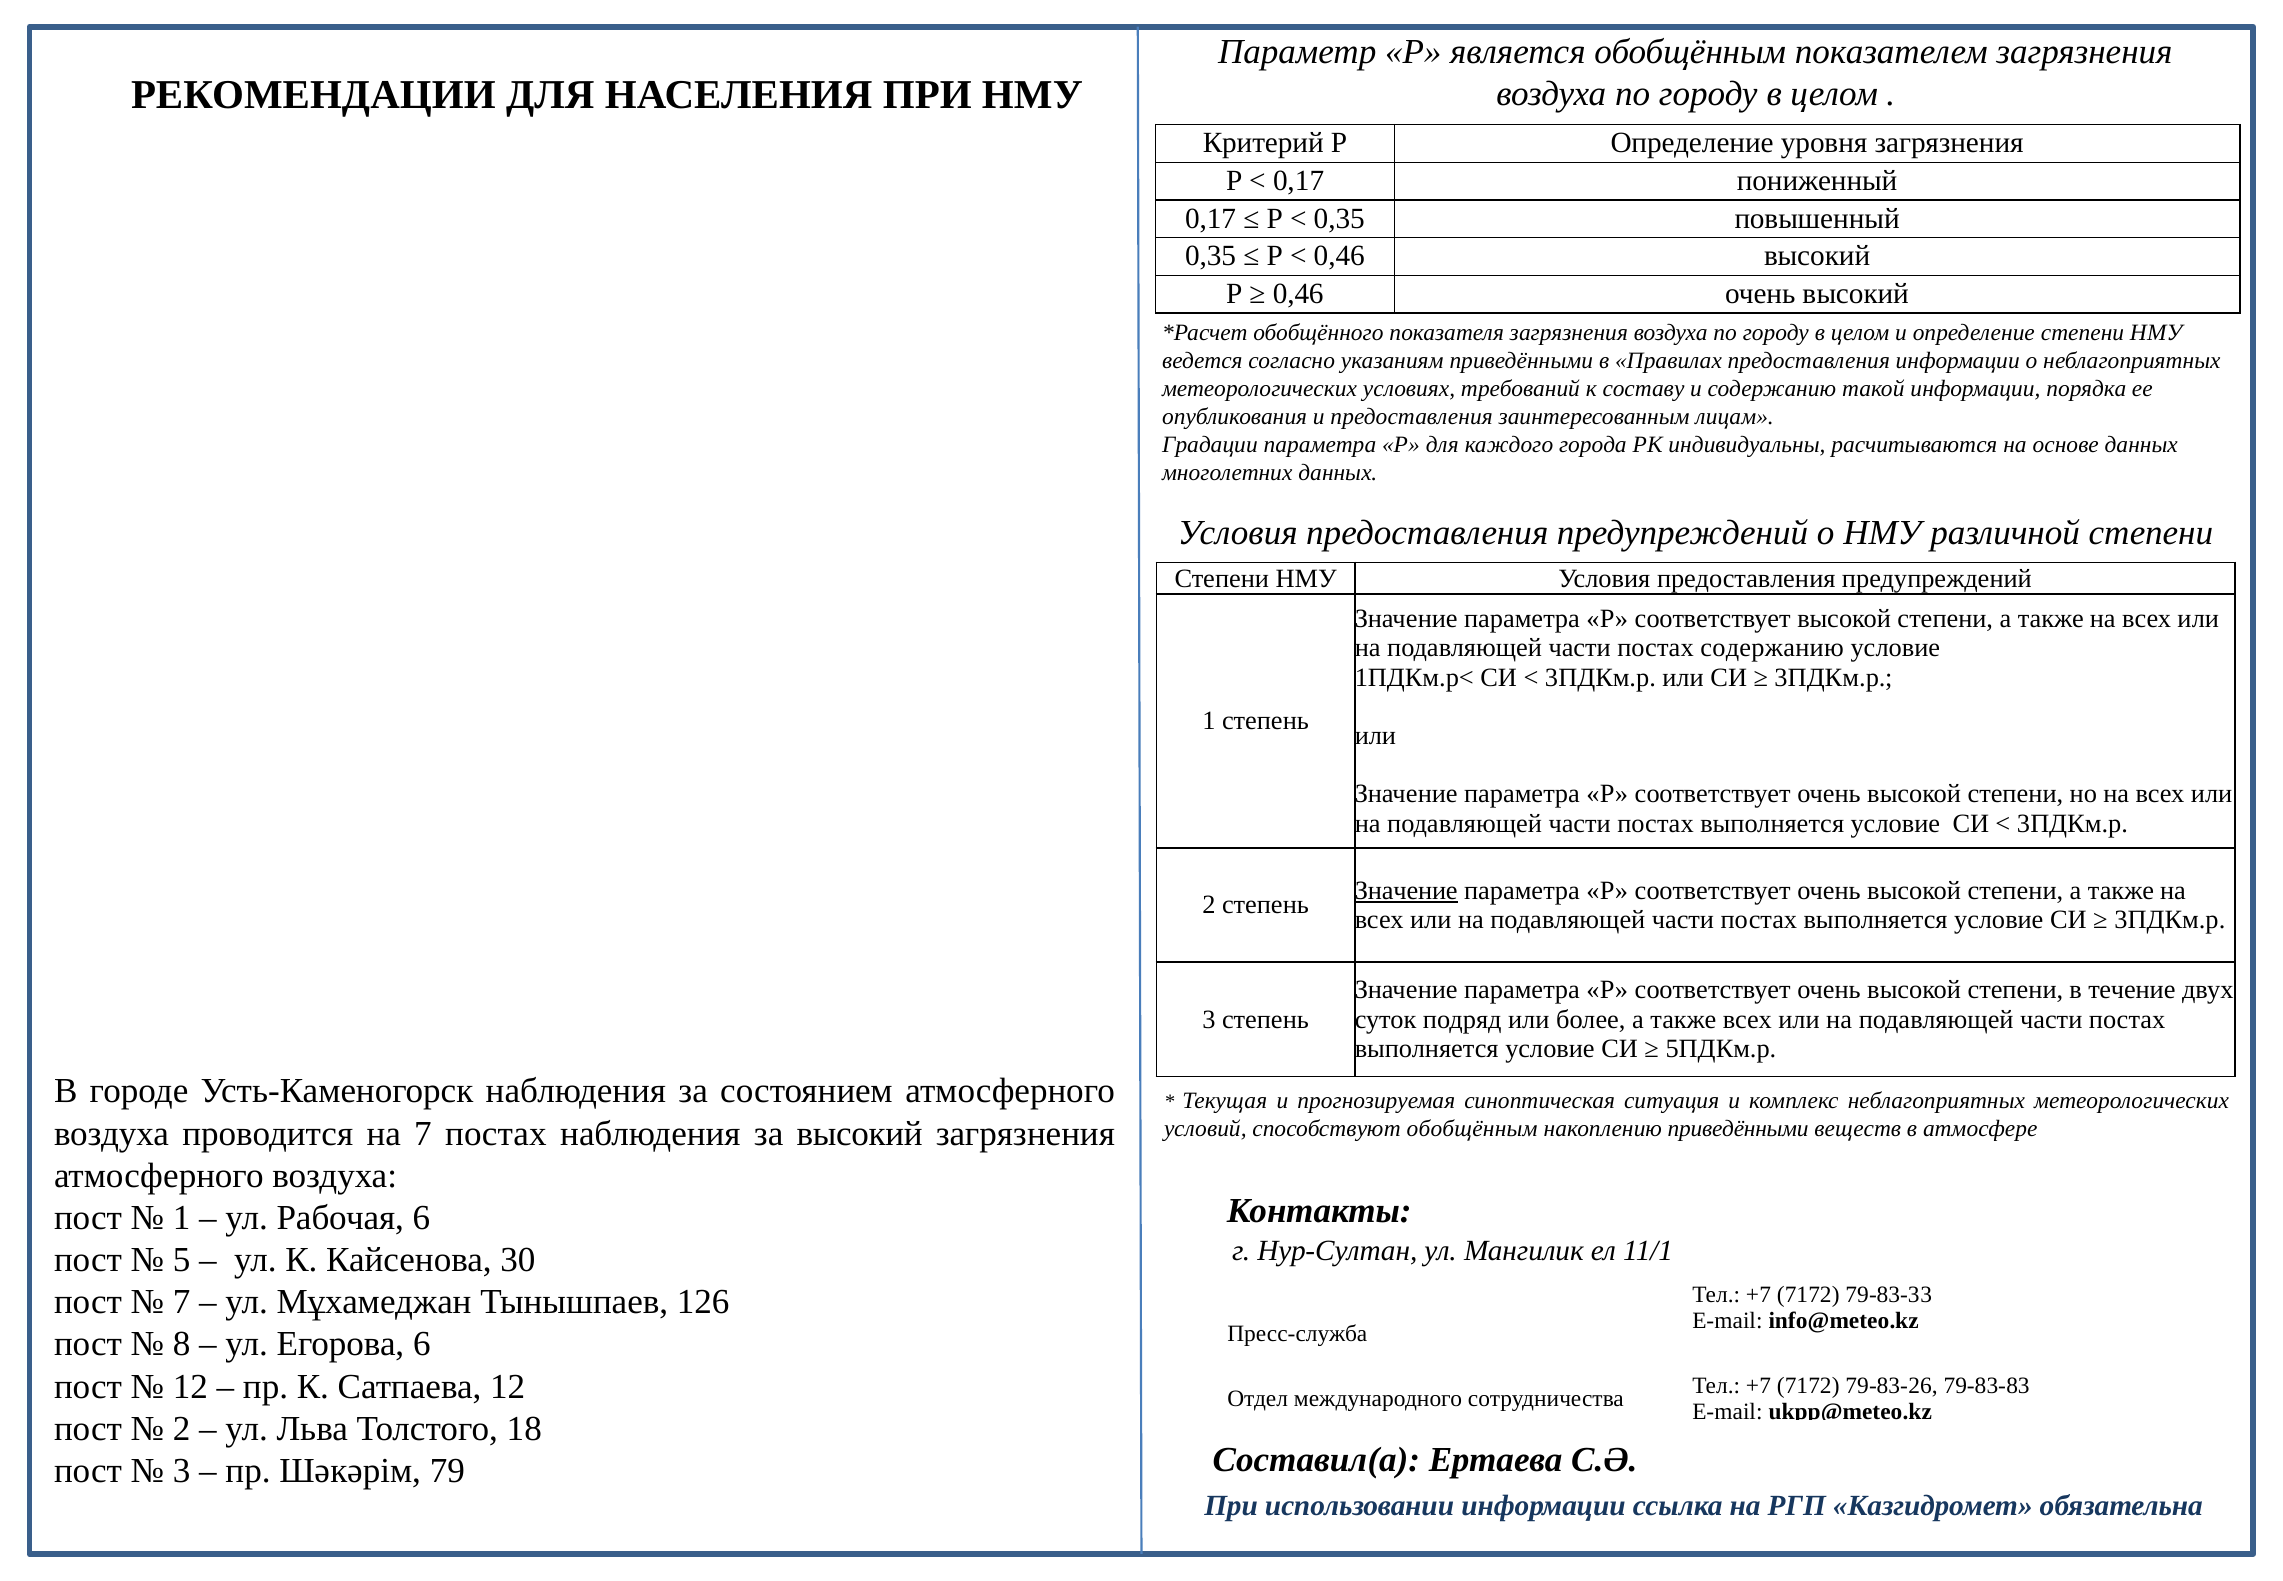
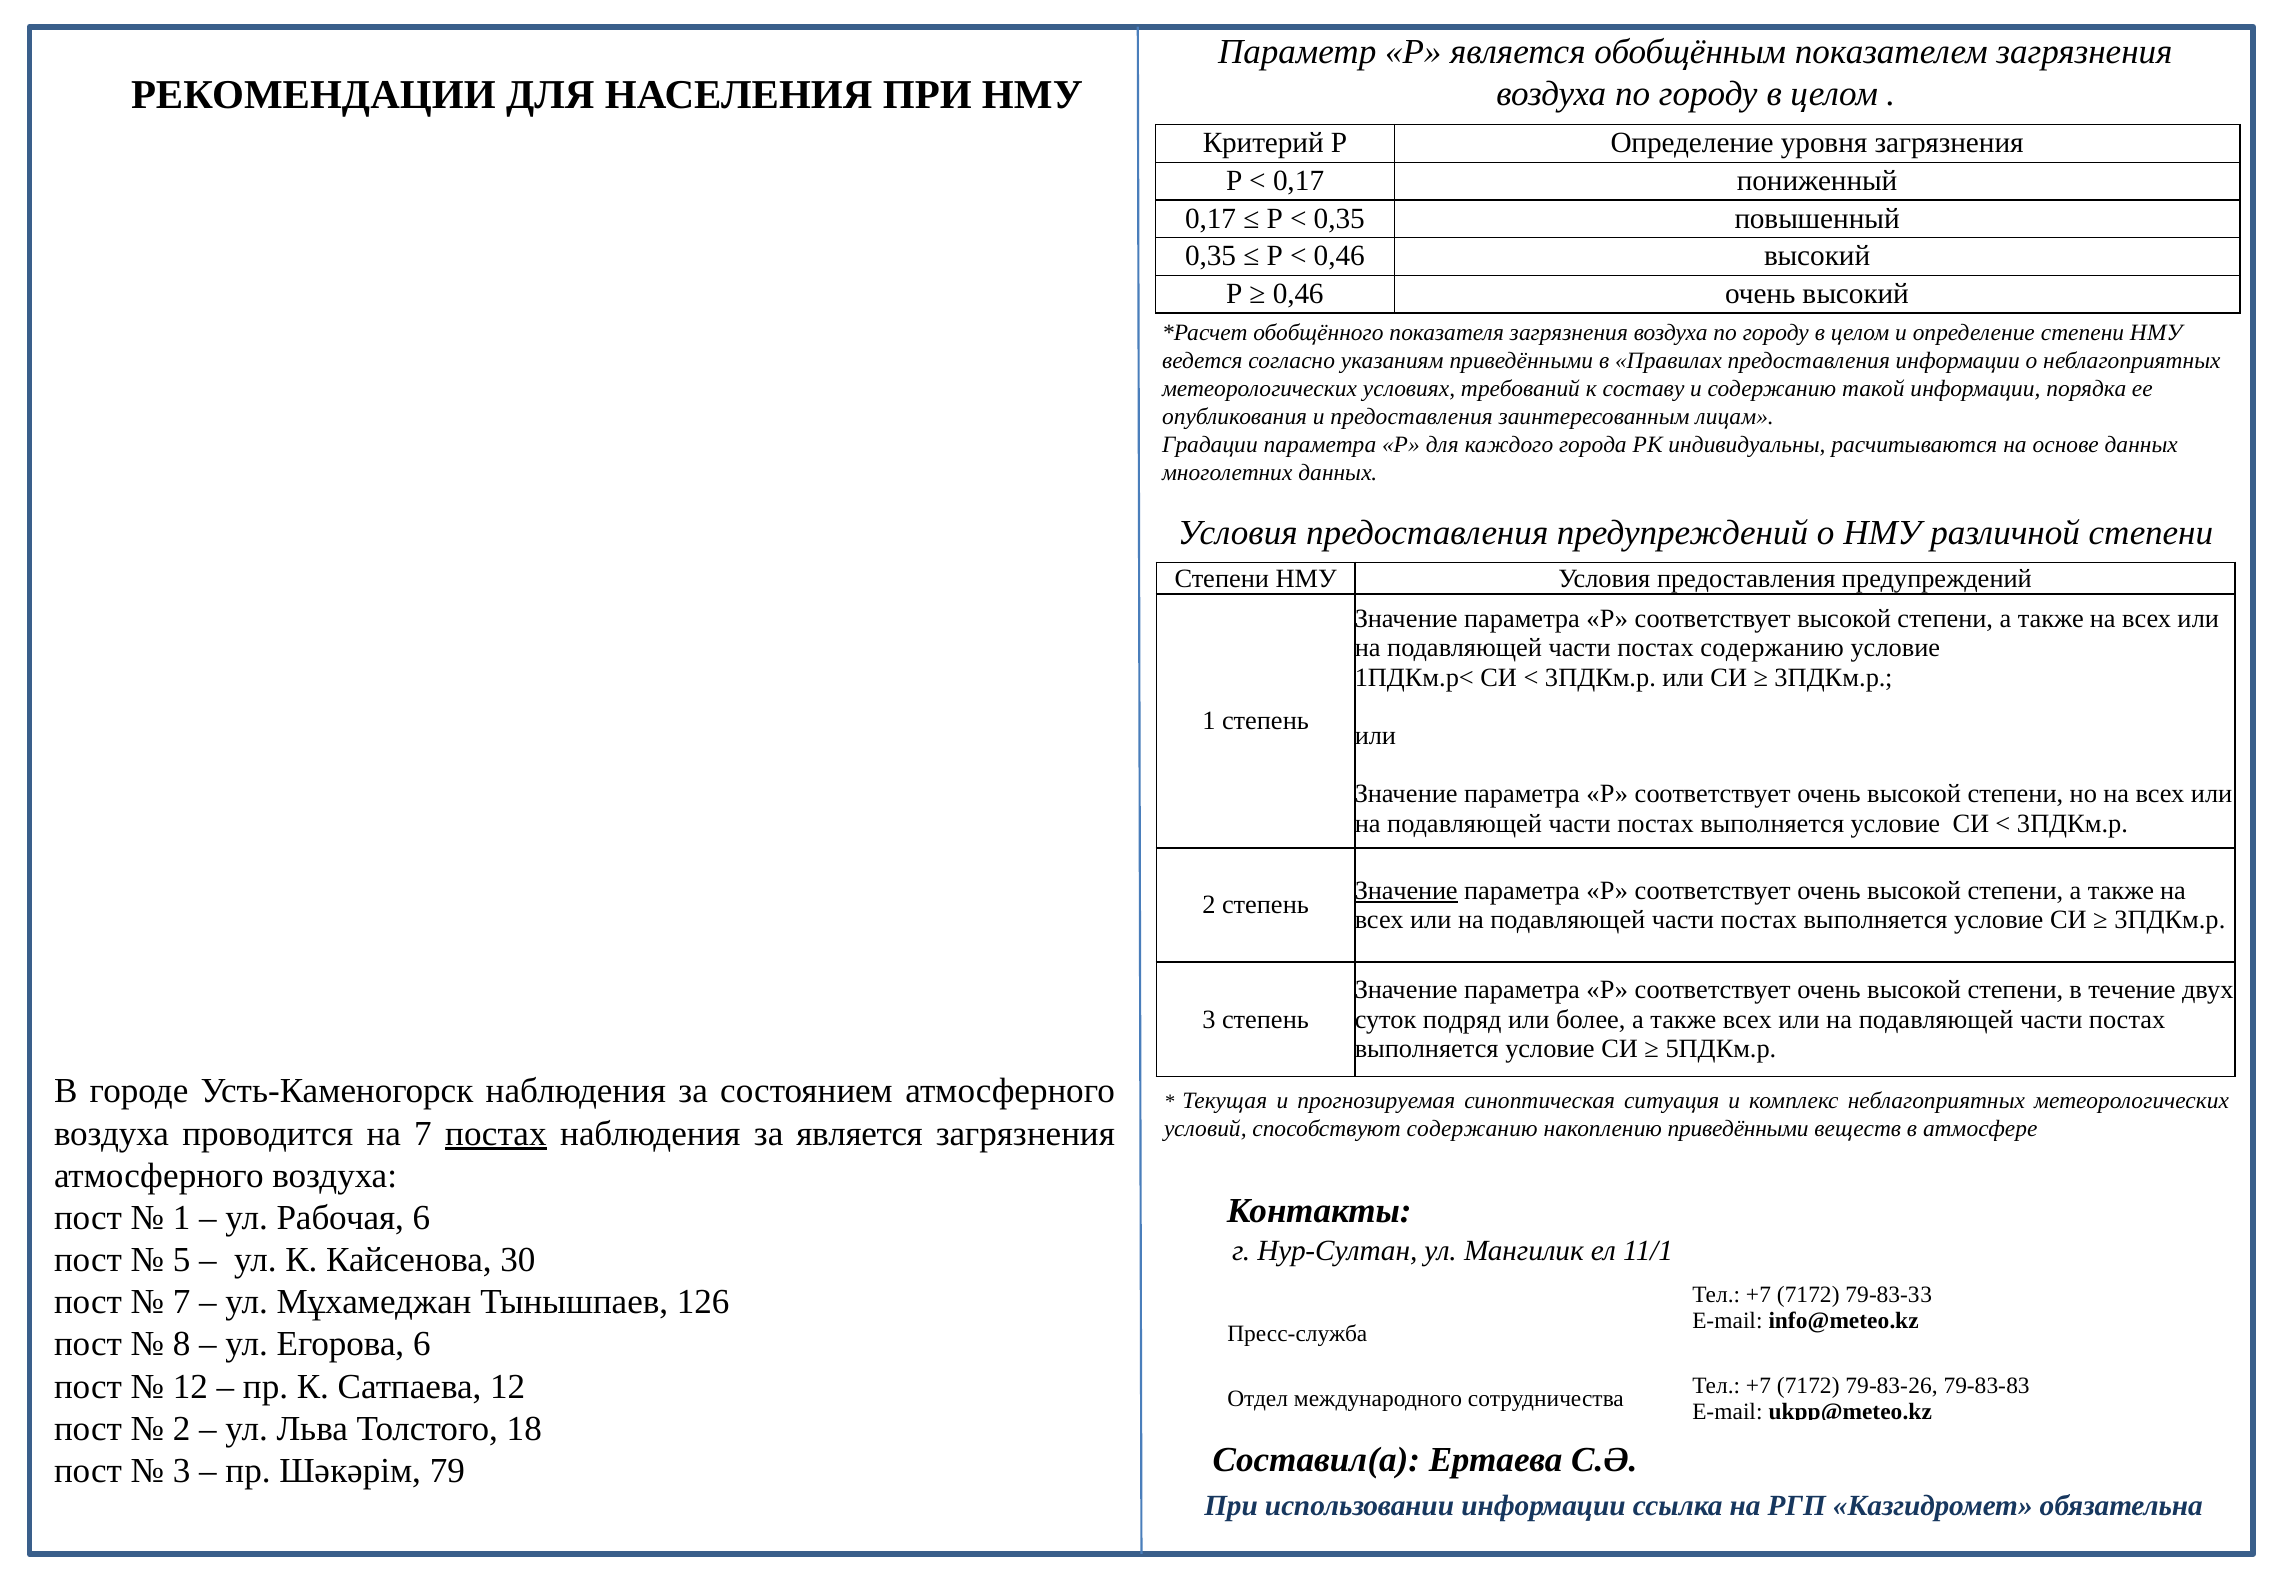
постах underline: none -> present (496, 1133)
за высокий: высокий -> является (860, 1133)
способствуют обобщённым: обобщённым -> содержанию (1472, 1129)
